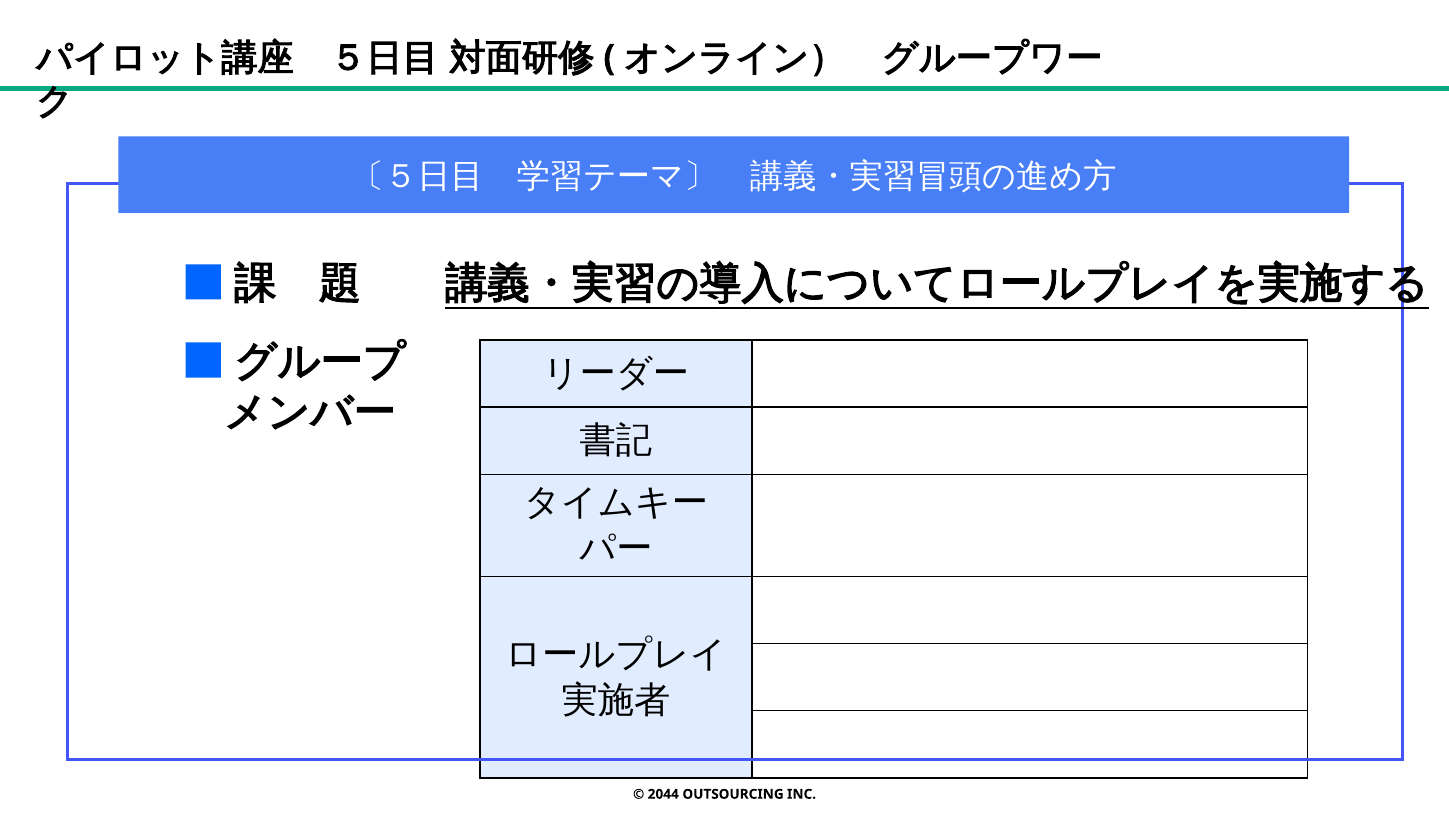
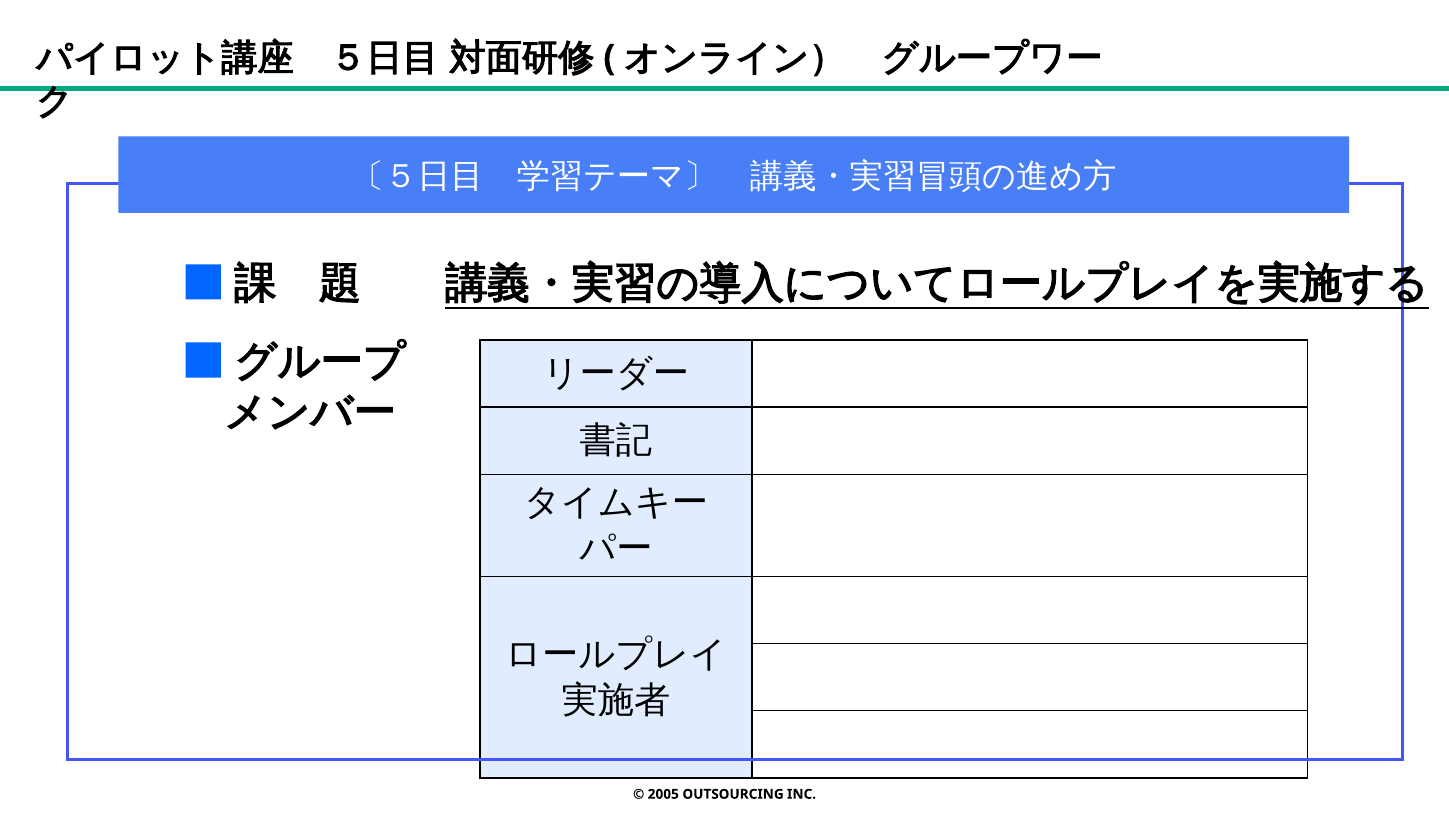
2044: 2044 -> 2005 (663, 794)
